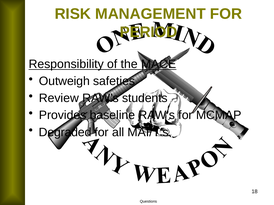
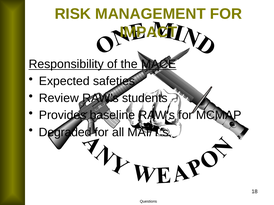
PERIOD: PERIOD -> IMPACT (148, 32)
Outweigh: Outweigh -> Expected (64, 81)
